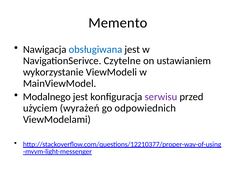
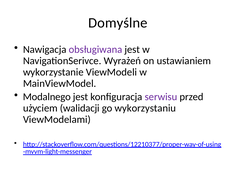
Memento: Memento -> Domyślne (118, 23)
obsługiwana colour: blue -> purple (96, 50)
Czytelne: Czytelne -> Wyrażeń (122, 61)
wyrażeń: wyrażeń -> walidacji (80, 108)
odpowiednich: odpowiednich -> wykorzystaniu (145, 108)
